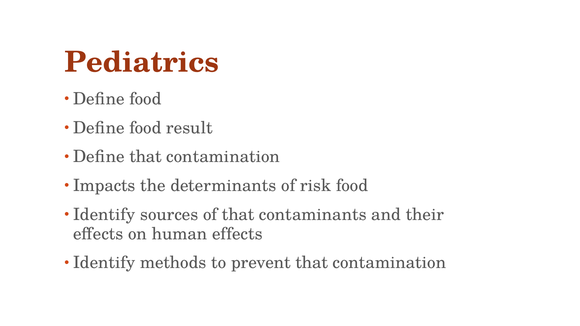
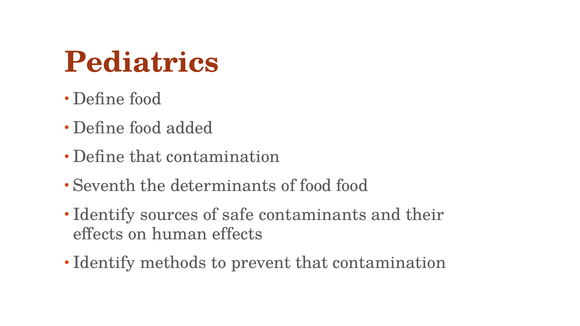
result: result -> added (190, 128)
Impacts: Impacts -> Seventh (104, 186)
of risk: risk -> food (316, 186)
of that: that -> safe (238, 215)
